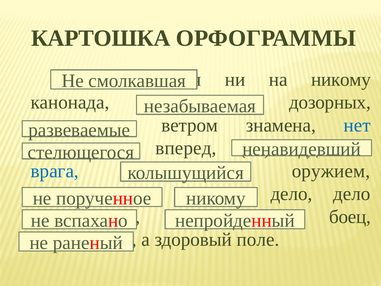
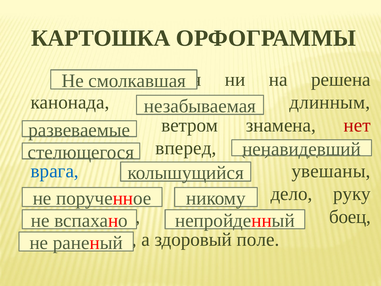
на никому: никому -> решена (341, 79)
дозорных: дозорных -> длинным (330, 102)
нет colour: blue -> red (357, 125)
оружием: оружием -> увешаны (331, 171)
дело дело: дело -> руку (352, 194)
